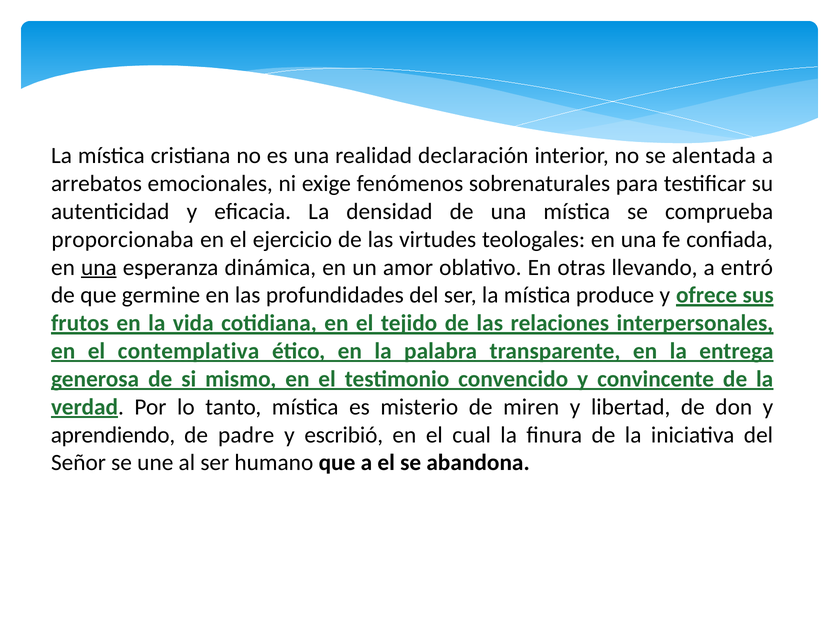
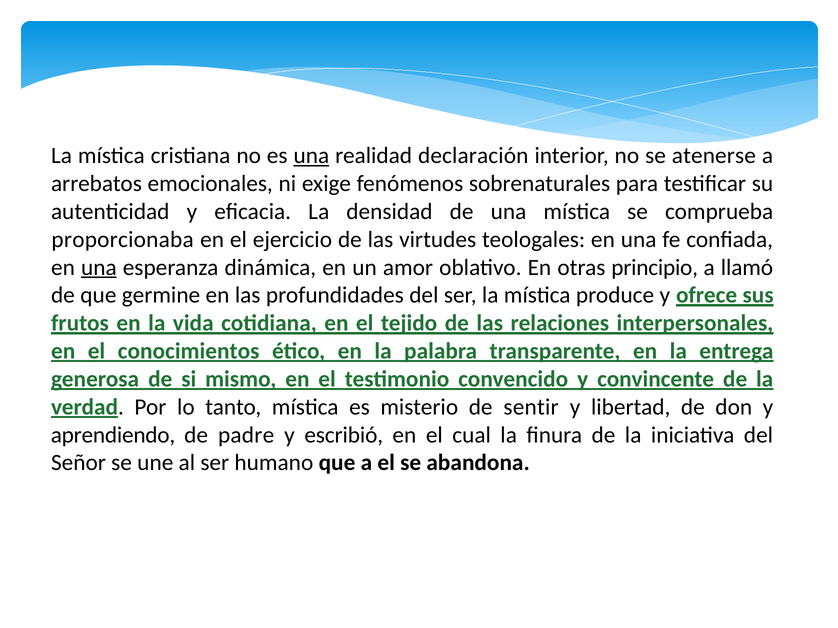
una underline: none -> present (311, 156)
alentada: alentada -> atenerse (714, 156)
llevando: llevando -> principio (655, 268)
entró: entró -> llamó (747, 268)
contemplativa: contemplativa -> conocimientos (189, 351)
miren: miren -> sentir (531, 407)
